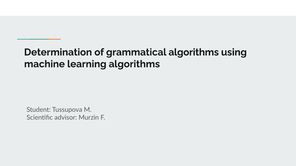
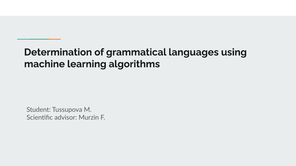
grammatical algorithms: algorithms -> languages (194, 52)
